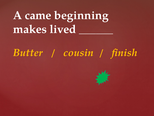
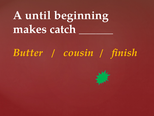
came: came -> until (38, 15)
lived: lived -> catch (63, 29)
